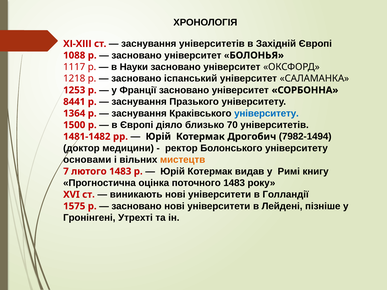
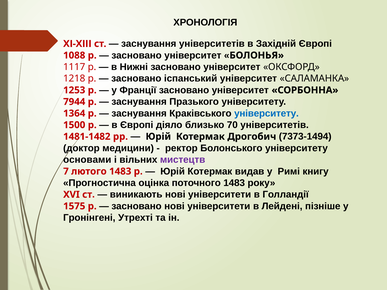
Науки: Науки -> Нижні (134, 67)
8441: 8441 -> 7944 (74, 102)
7982-1494: 7982-1494 -> 7373-1494 (305, 137)
мистецтв colour: orange -> purple (183, 160)
